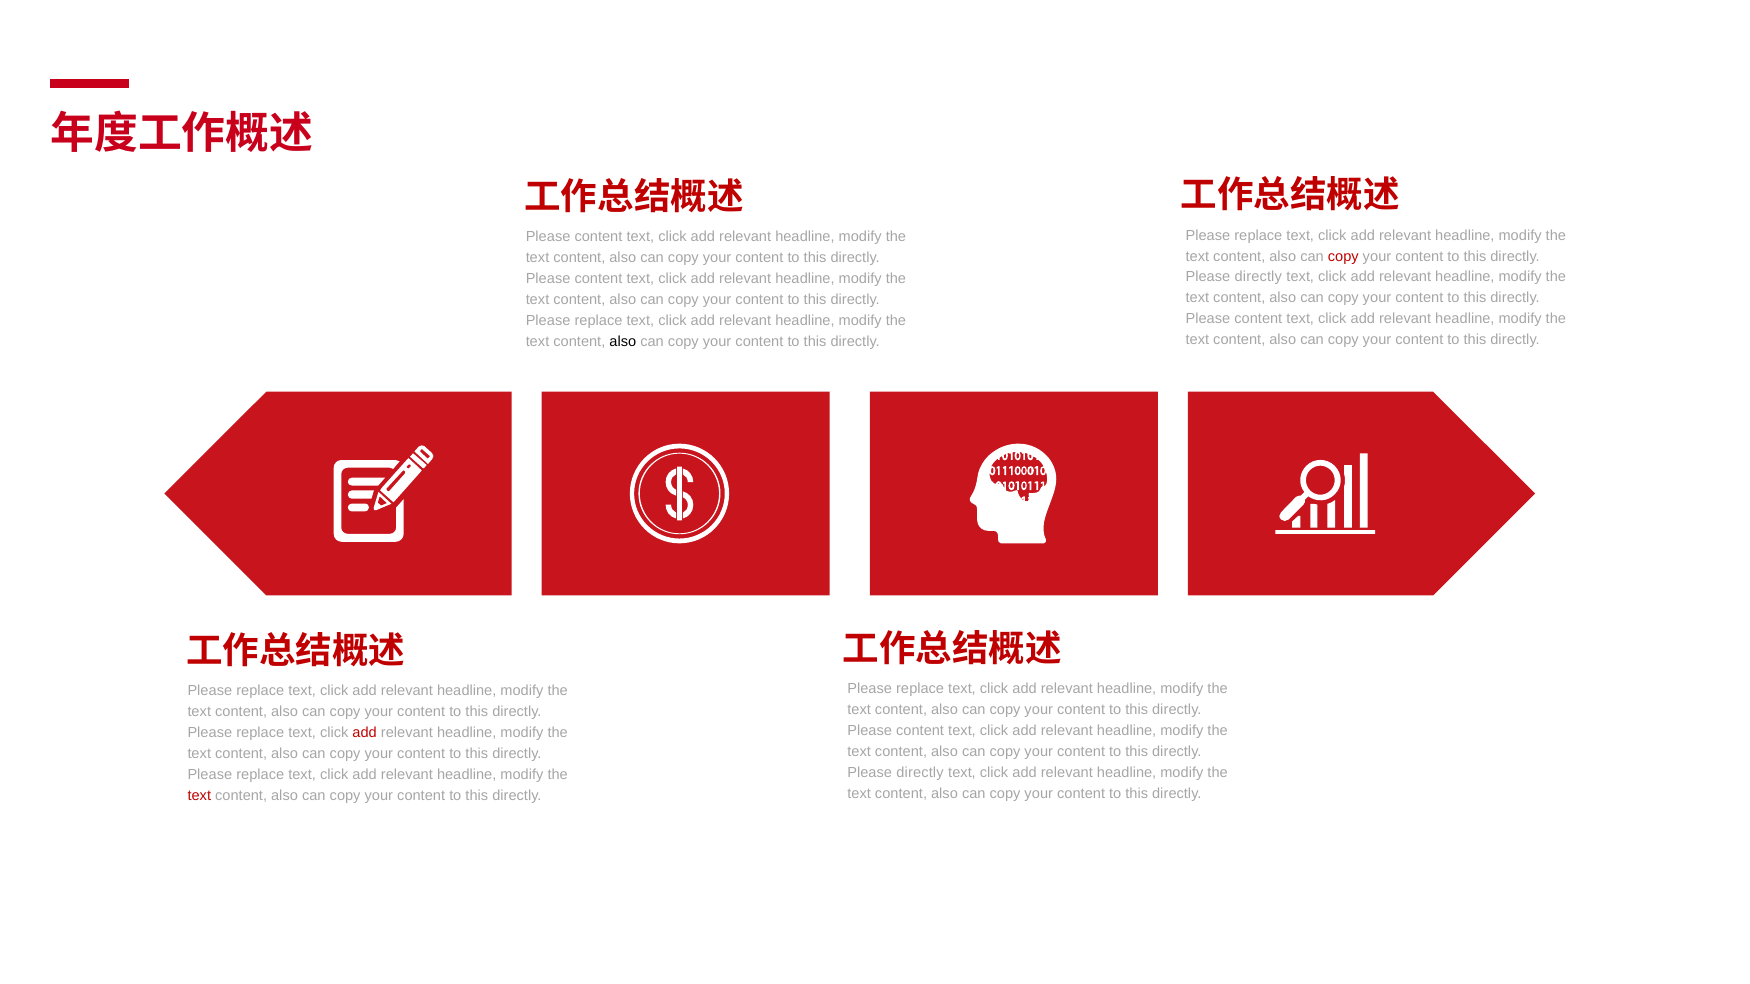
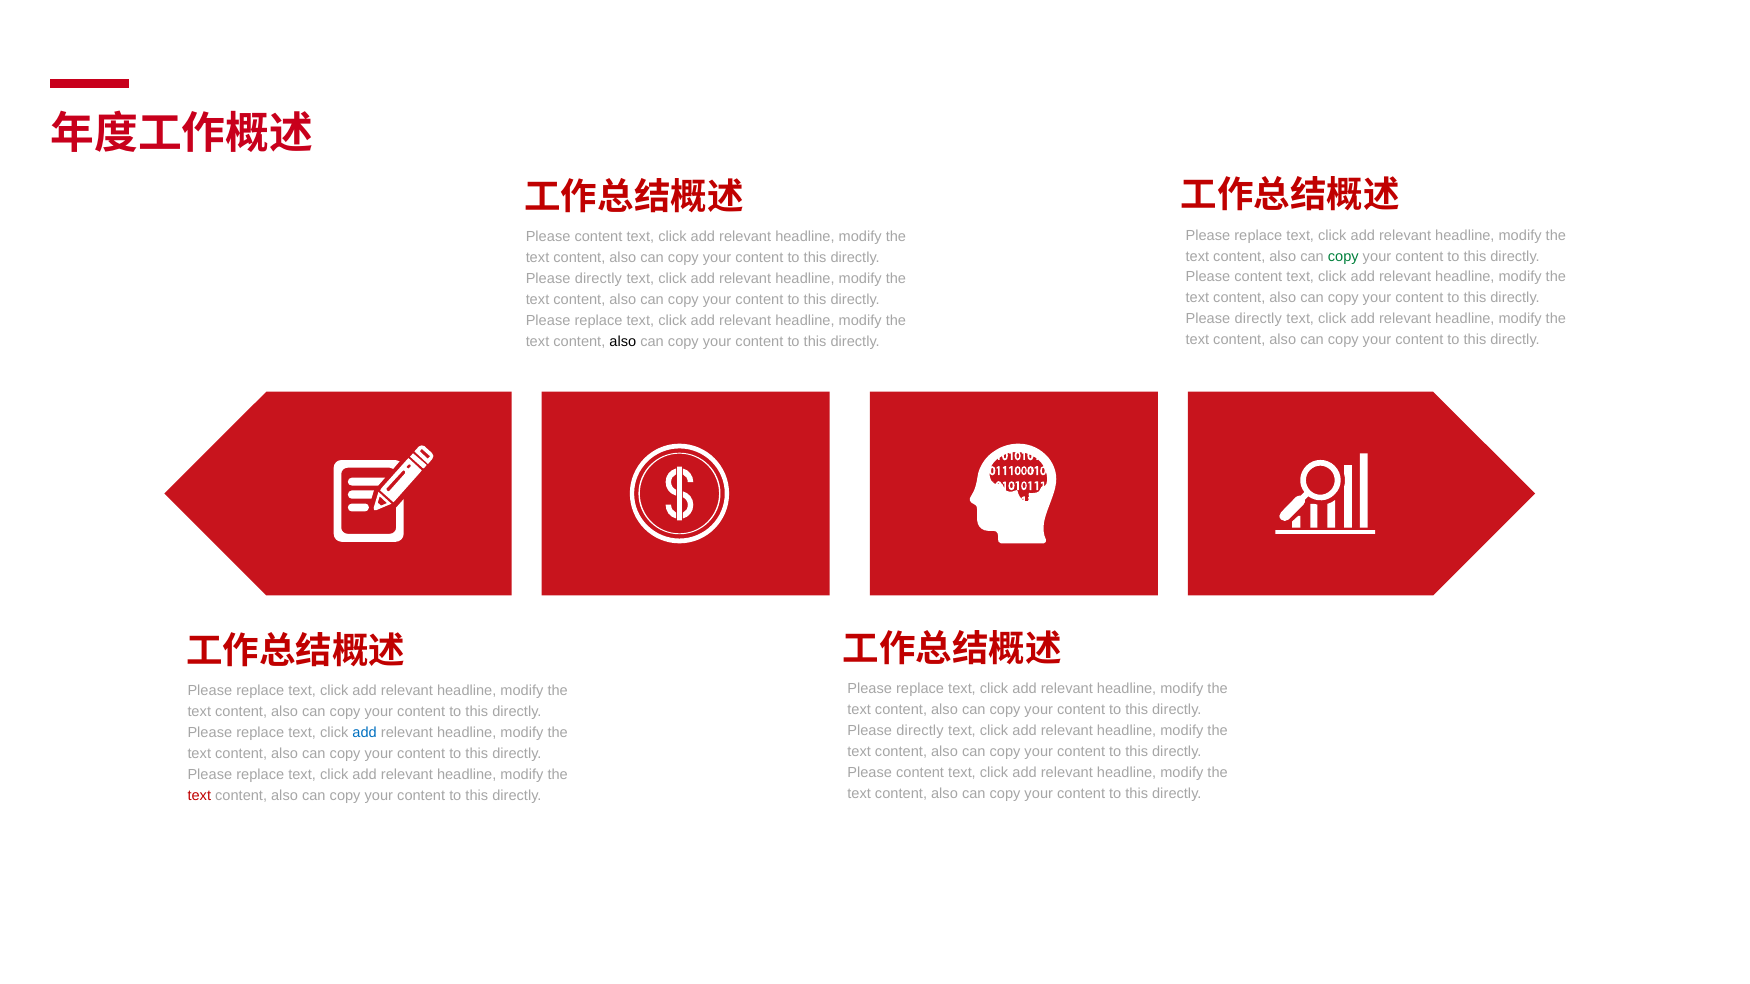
copy colour: red -> green (1343, 256)
directly: directly -> content (1258, 277)
content: content -> directly (598, 279)
content: content -> directly (1258, 319)
content: content -> directly (920, 731)
add colour: red -> blue (365, 733)
directly: directly -> content (920, 773)
